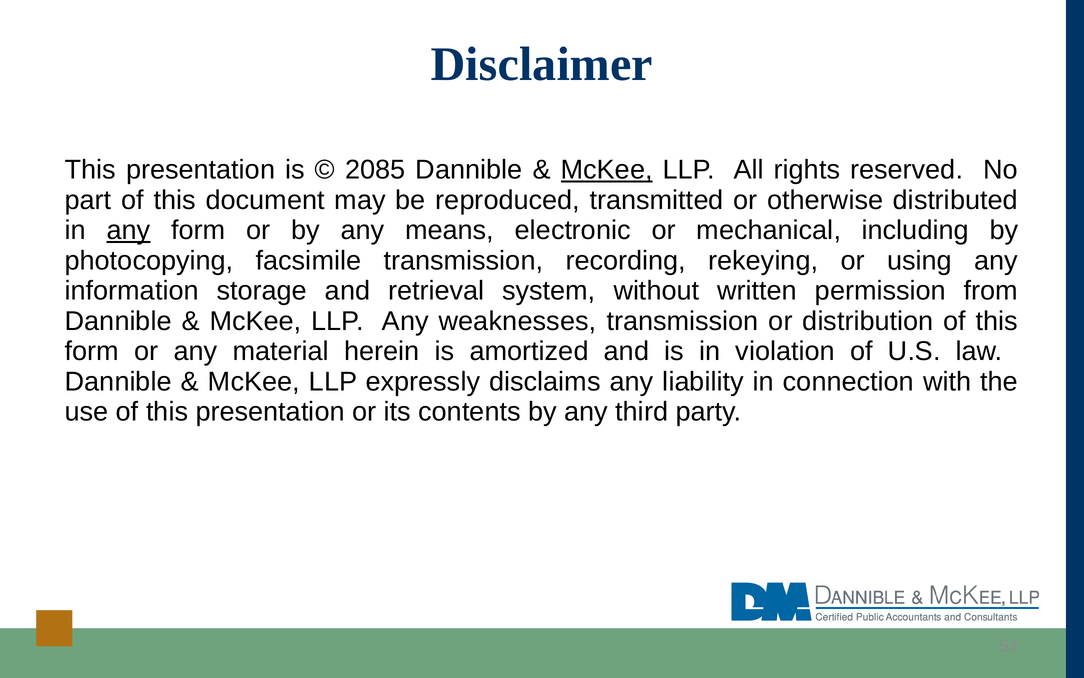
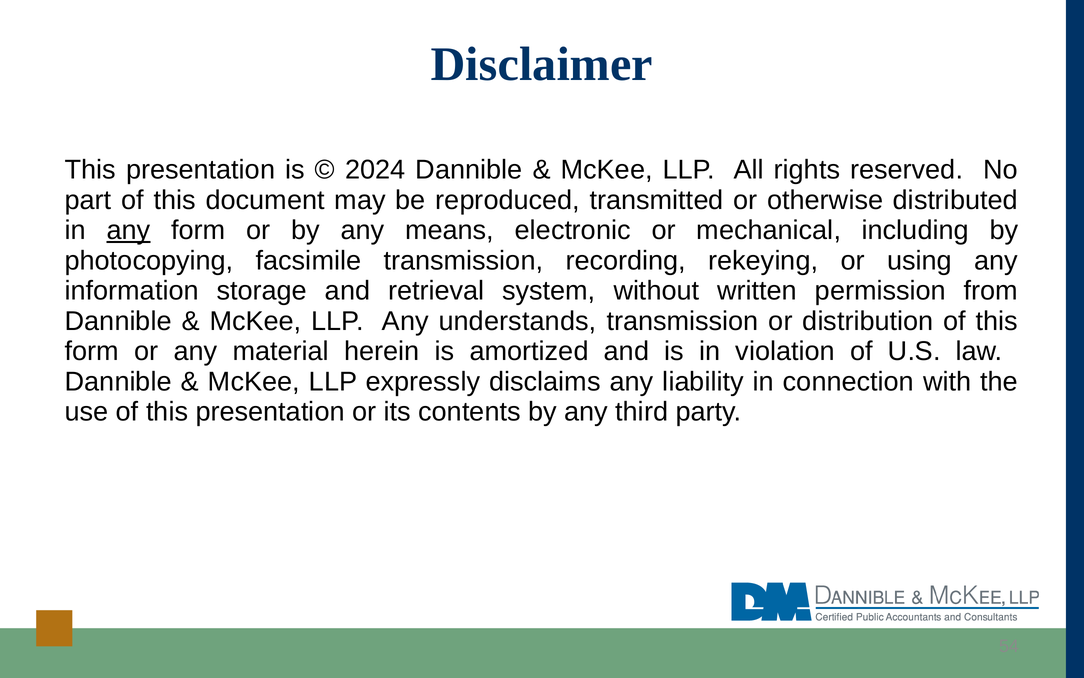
2085: 2085 -> 2024 (375, 170)
McKee underline: present -> none (607, 170)
weaknesses: weaknesses -> understands (518, 321)
